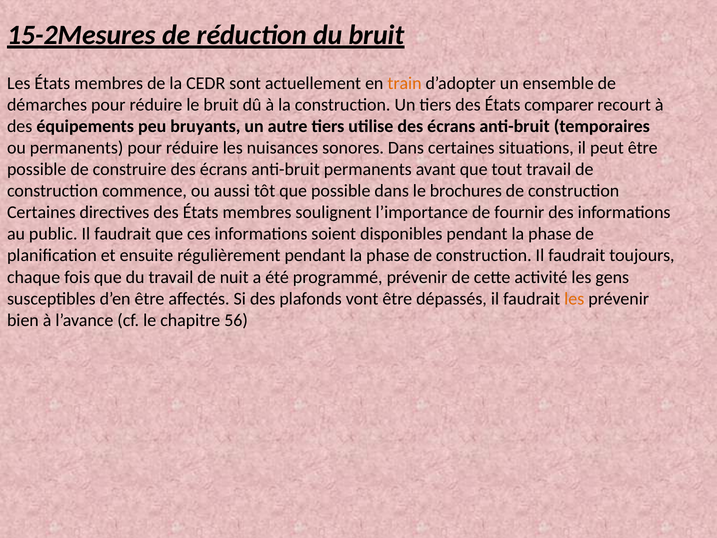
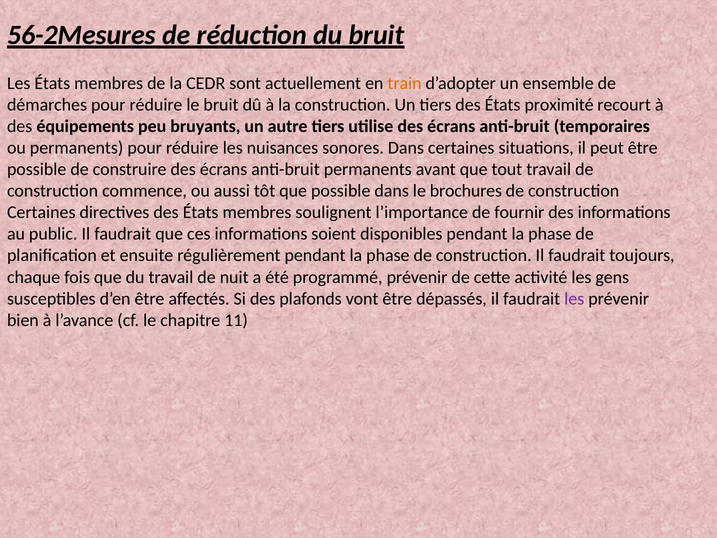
15-2Mesures: 15-2Mesures -> 56-2Mesures (81, 35)
comparer: comparer -> proximité (559, 105)
les colour: orange -> purple (574, 298)
56: 56 -> 11 (236, 320)
